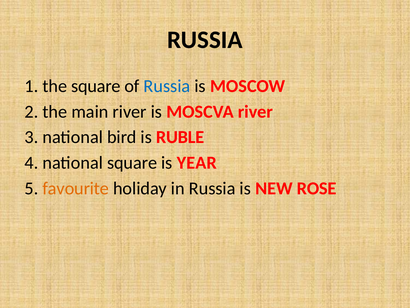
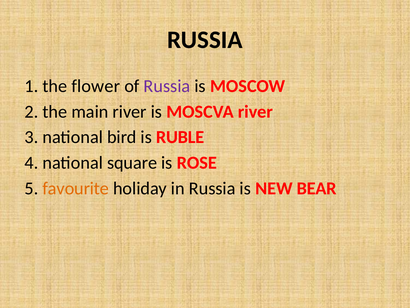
the square: square -> flower (96, 86)
Russia colour: blue -> purple (167, 86)
YEAR: YEAR -> ROSE (197, 163)
ROSE: ROSE -> BEAR (317, 188)
